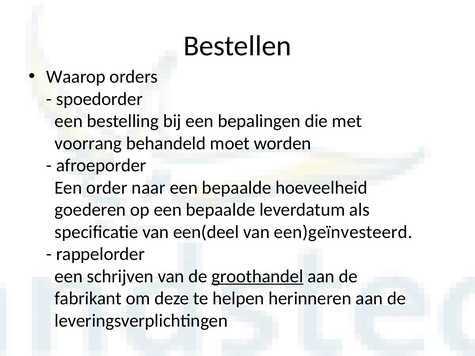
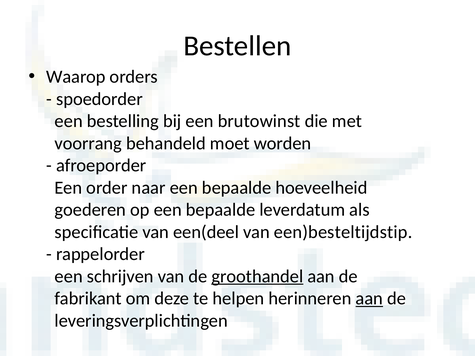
bepalingen: bepalingen -> brutowinst (259, 121)
een)geïnvesteerd: een)geïnvesteerd -> een)besteltijdstip (343, 232)
aan underline: none -> present (369, 299)
